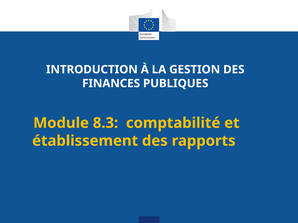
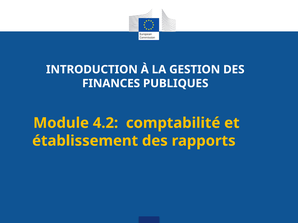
8.3: 8.3 -> 4.2 (105, 123)
